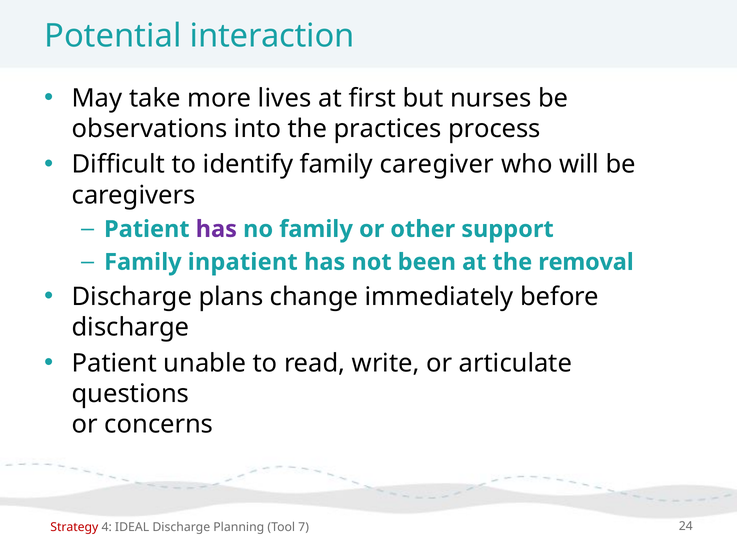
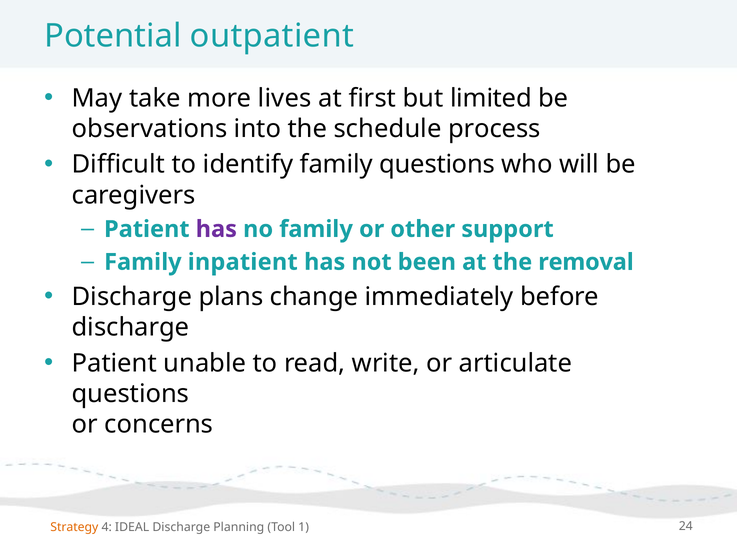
interaction: interaction -> outpatient (272, 36)
nurses: nurses -> limited (491, 98)
practices: practices -> schedule (388, 129)
family caregiver: caregiver -> questions (437, 165)
Strategy colour: red -> orange (74, 528)
7: 7 -> 1 (304, 528)
